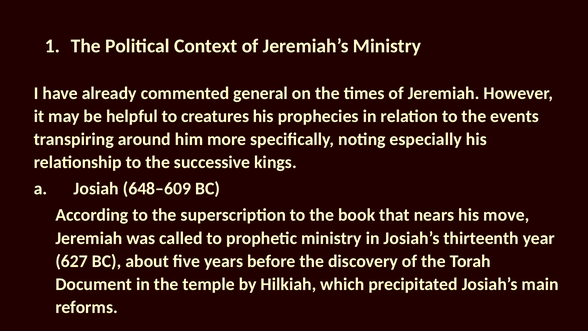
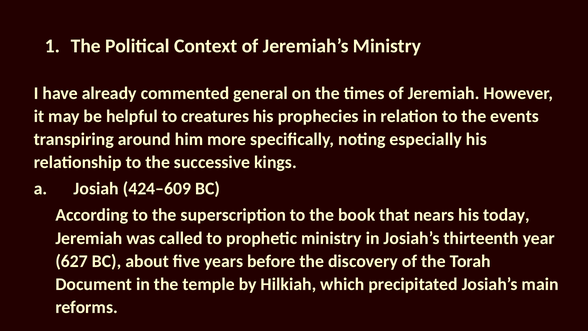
648–609: 648–609 -> 424–609 (157, 189)
move: move -> today (506, 215)
